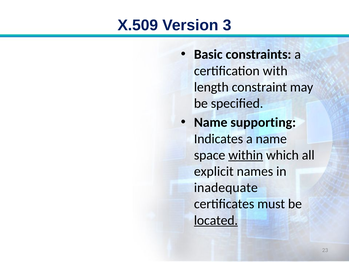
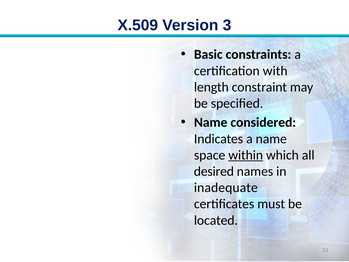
supporting: supporting -> considered (263, 122)
explicit: explicit -> desired (214, 171)
located underline: present -> none (216, 220)
